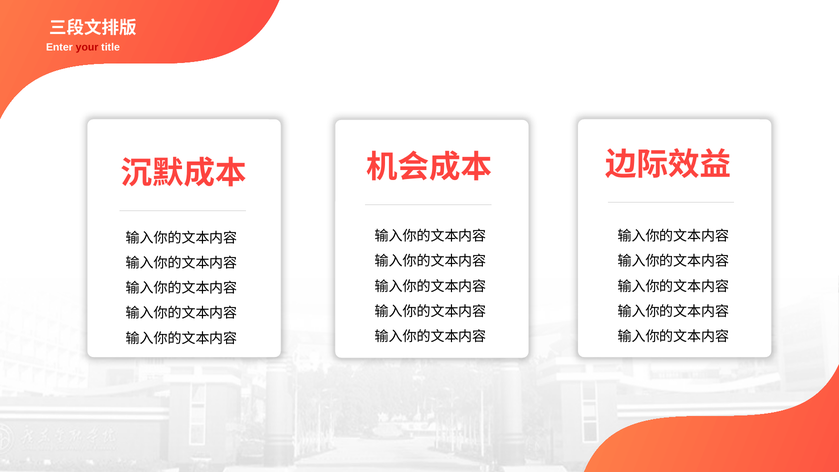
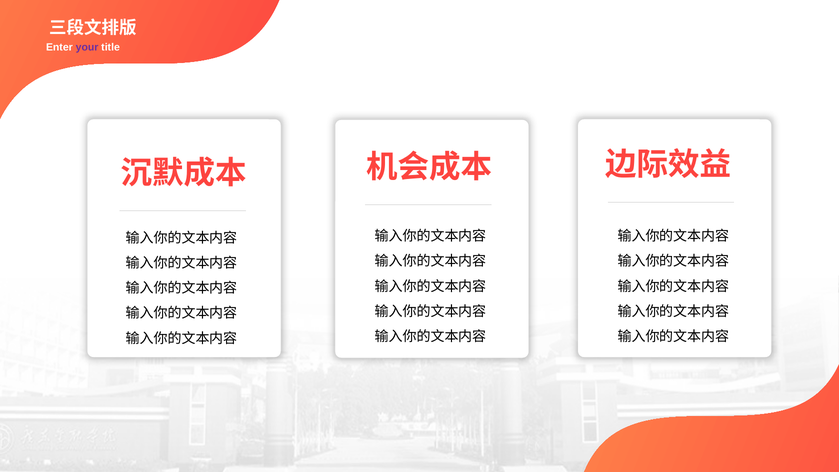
your colour: red -> purple (87, 48)
